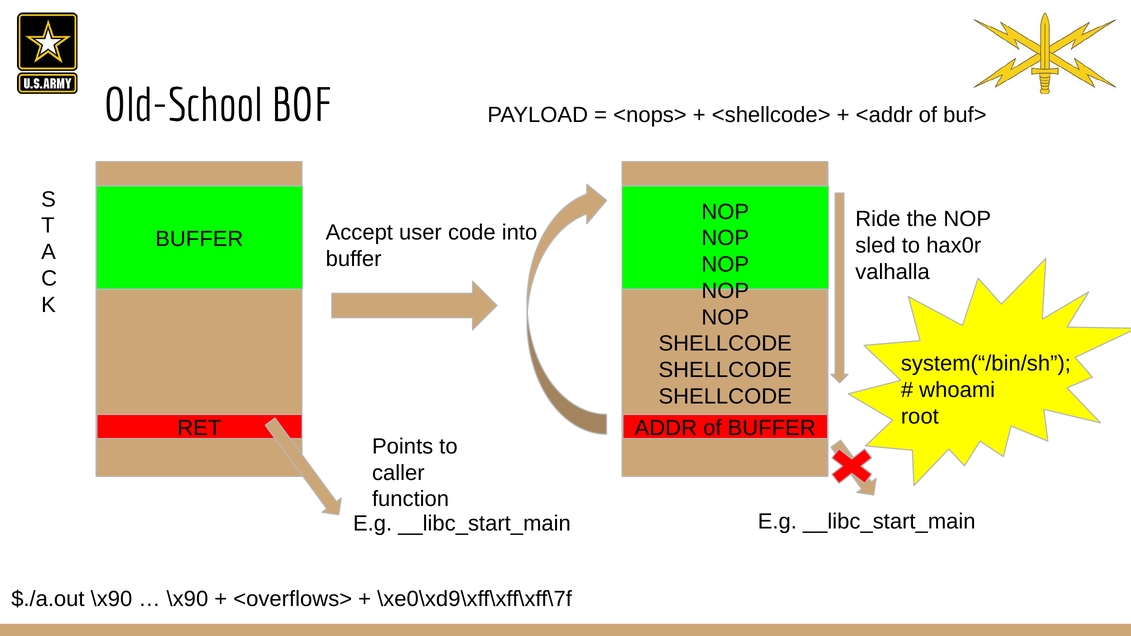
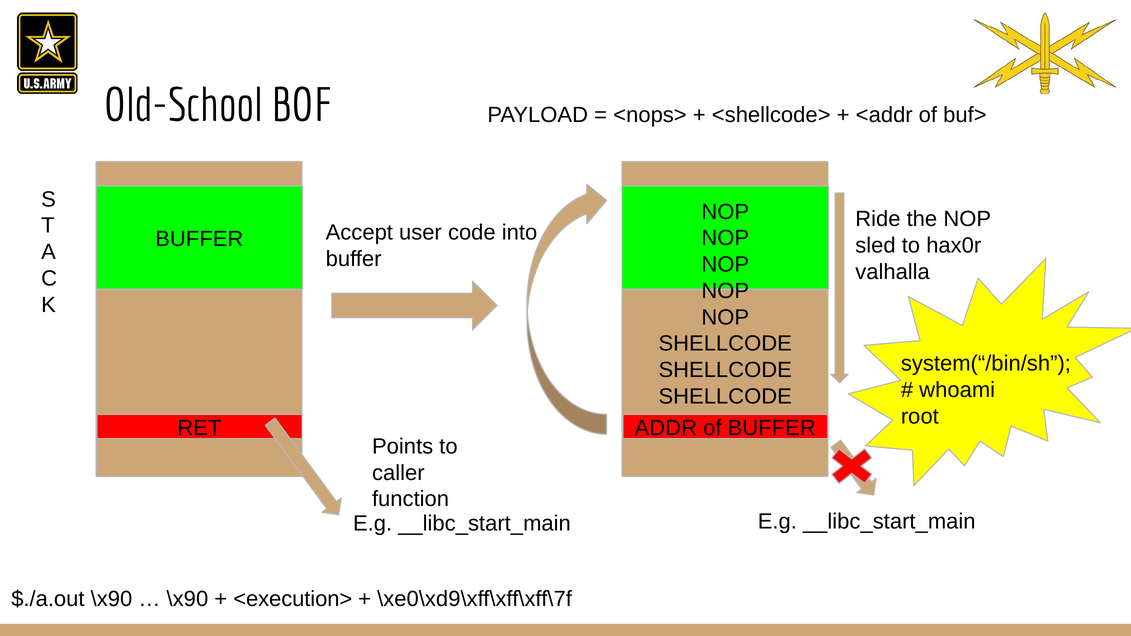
<overflows>: <overflows> -> <execution> (293, 599)
